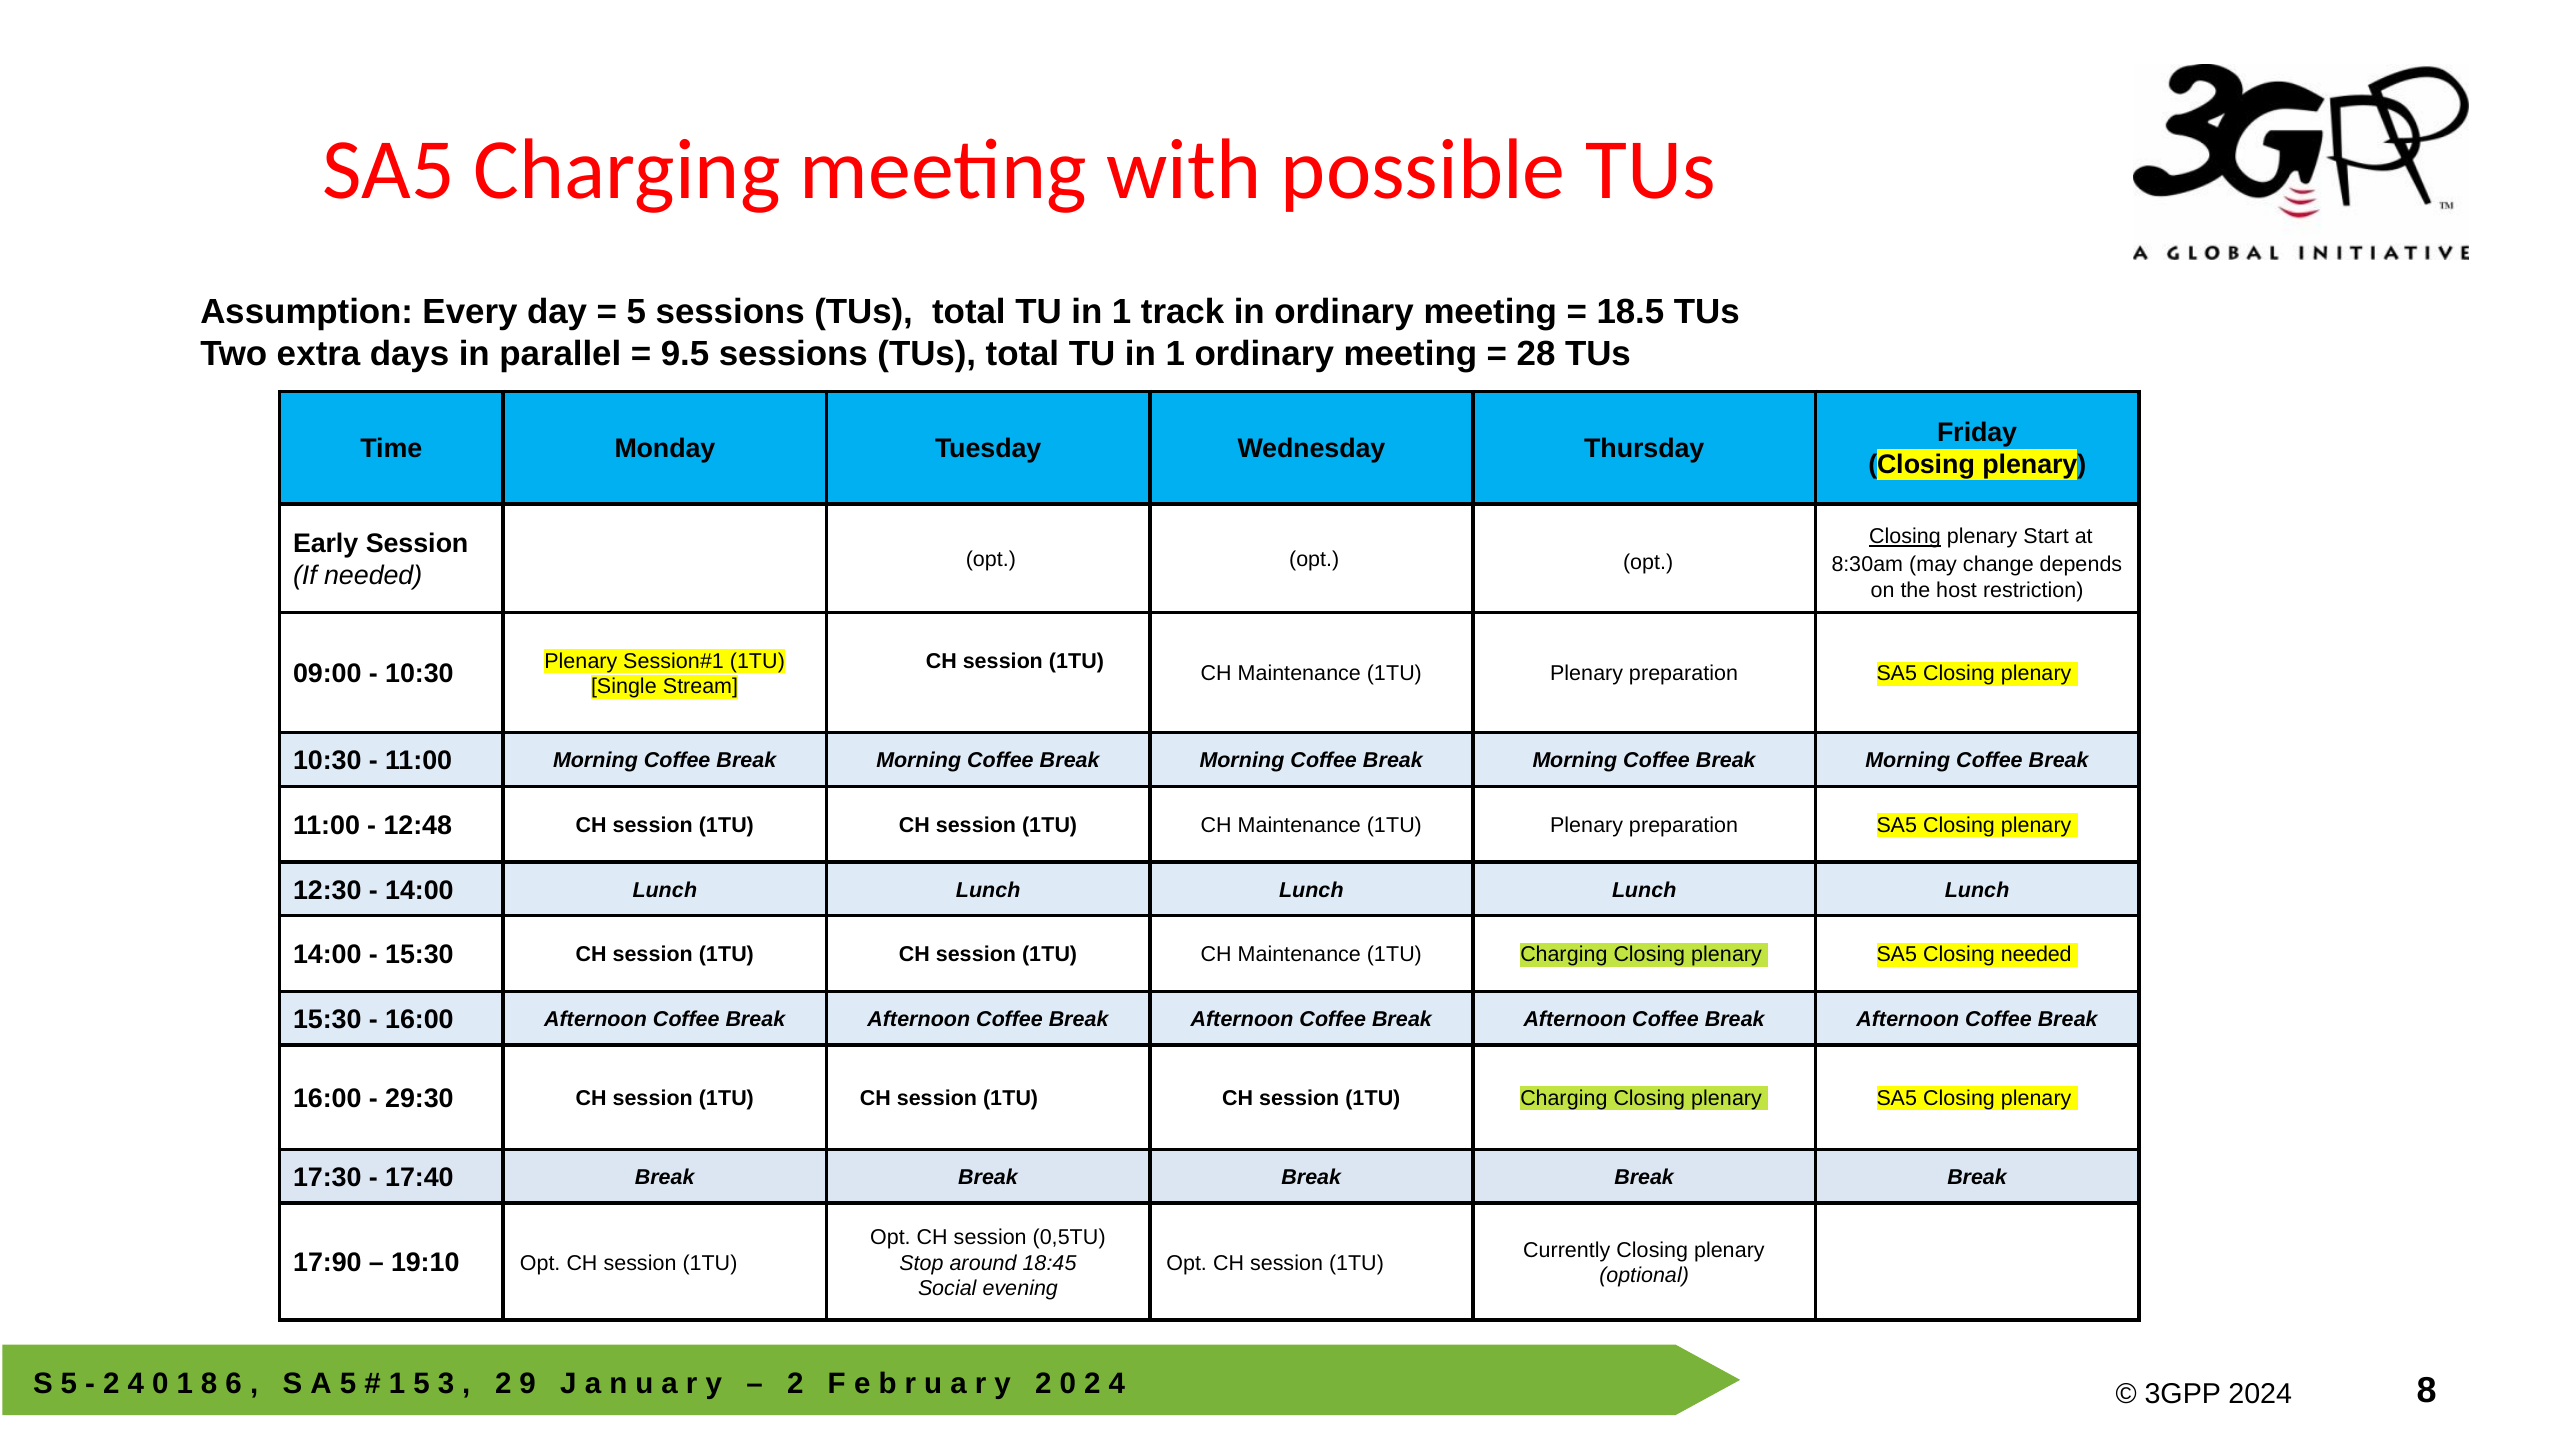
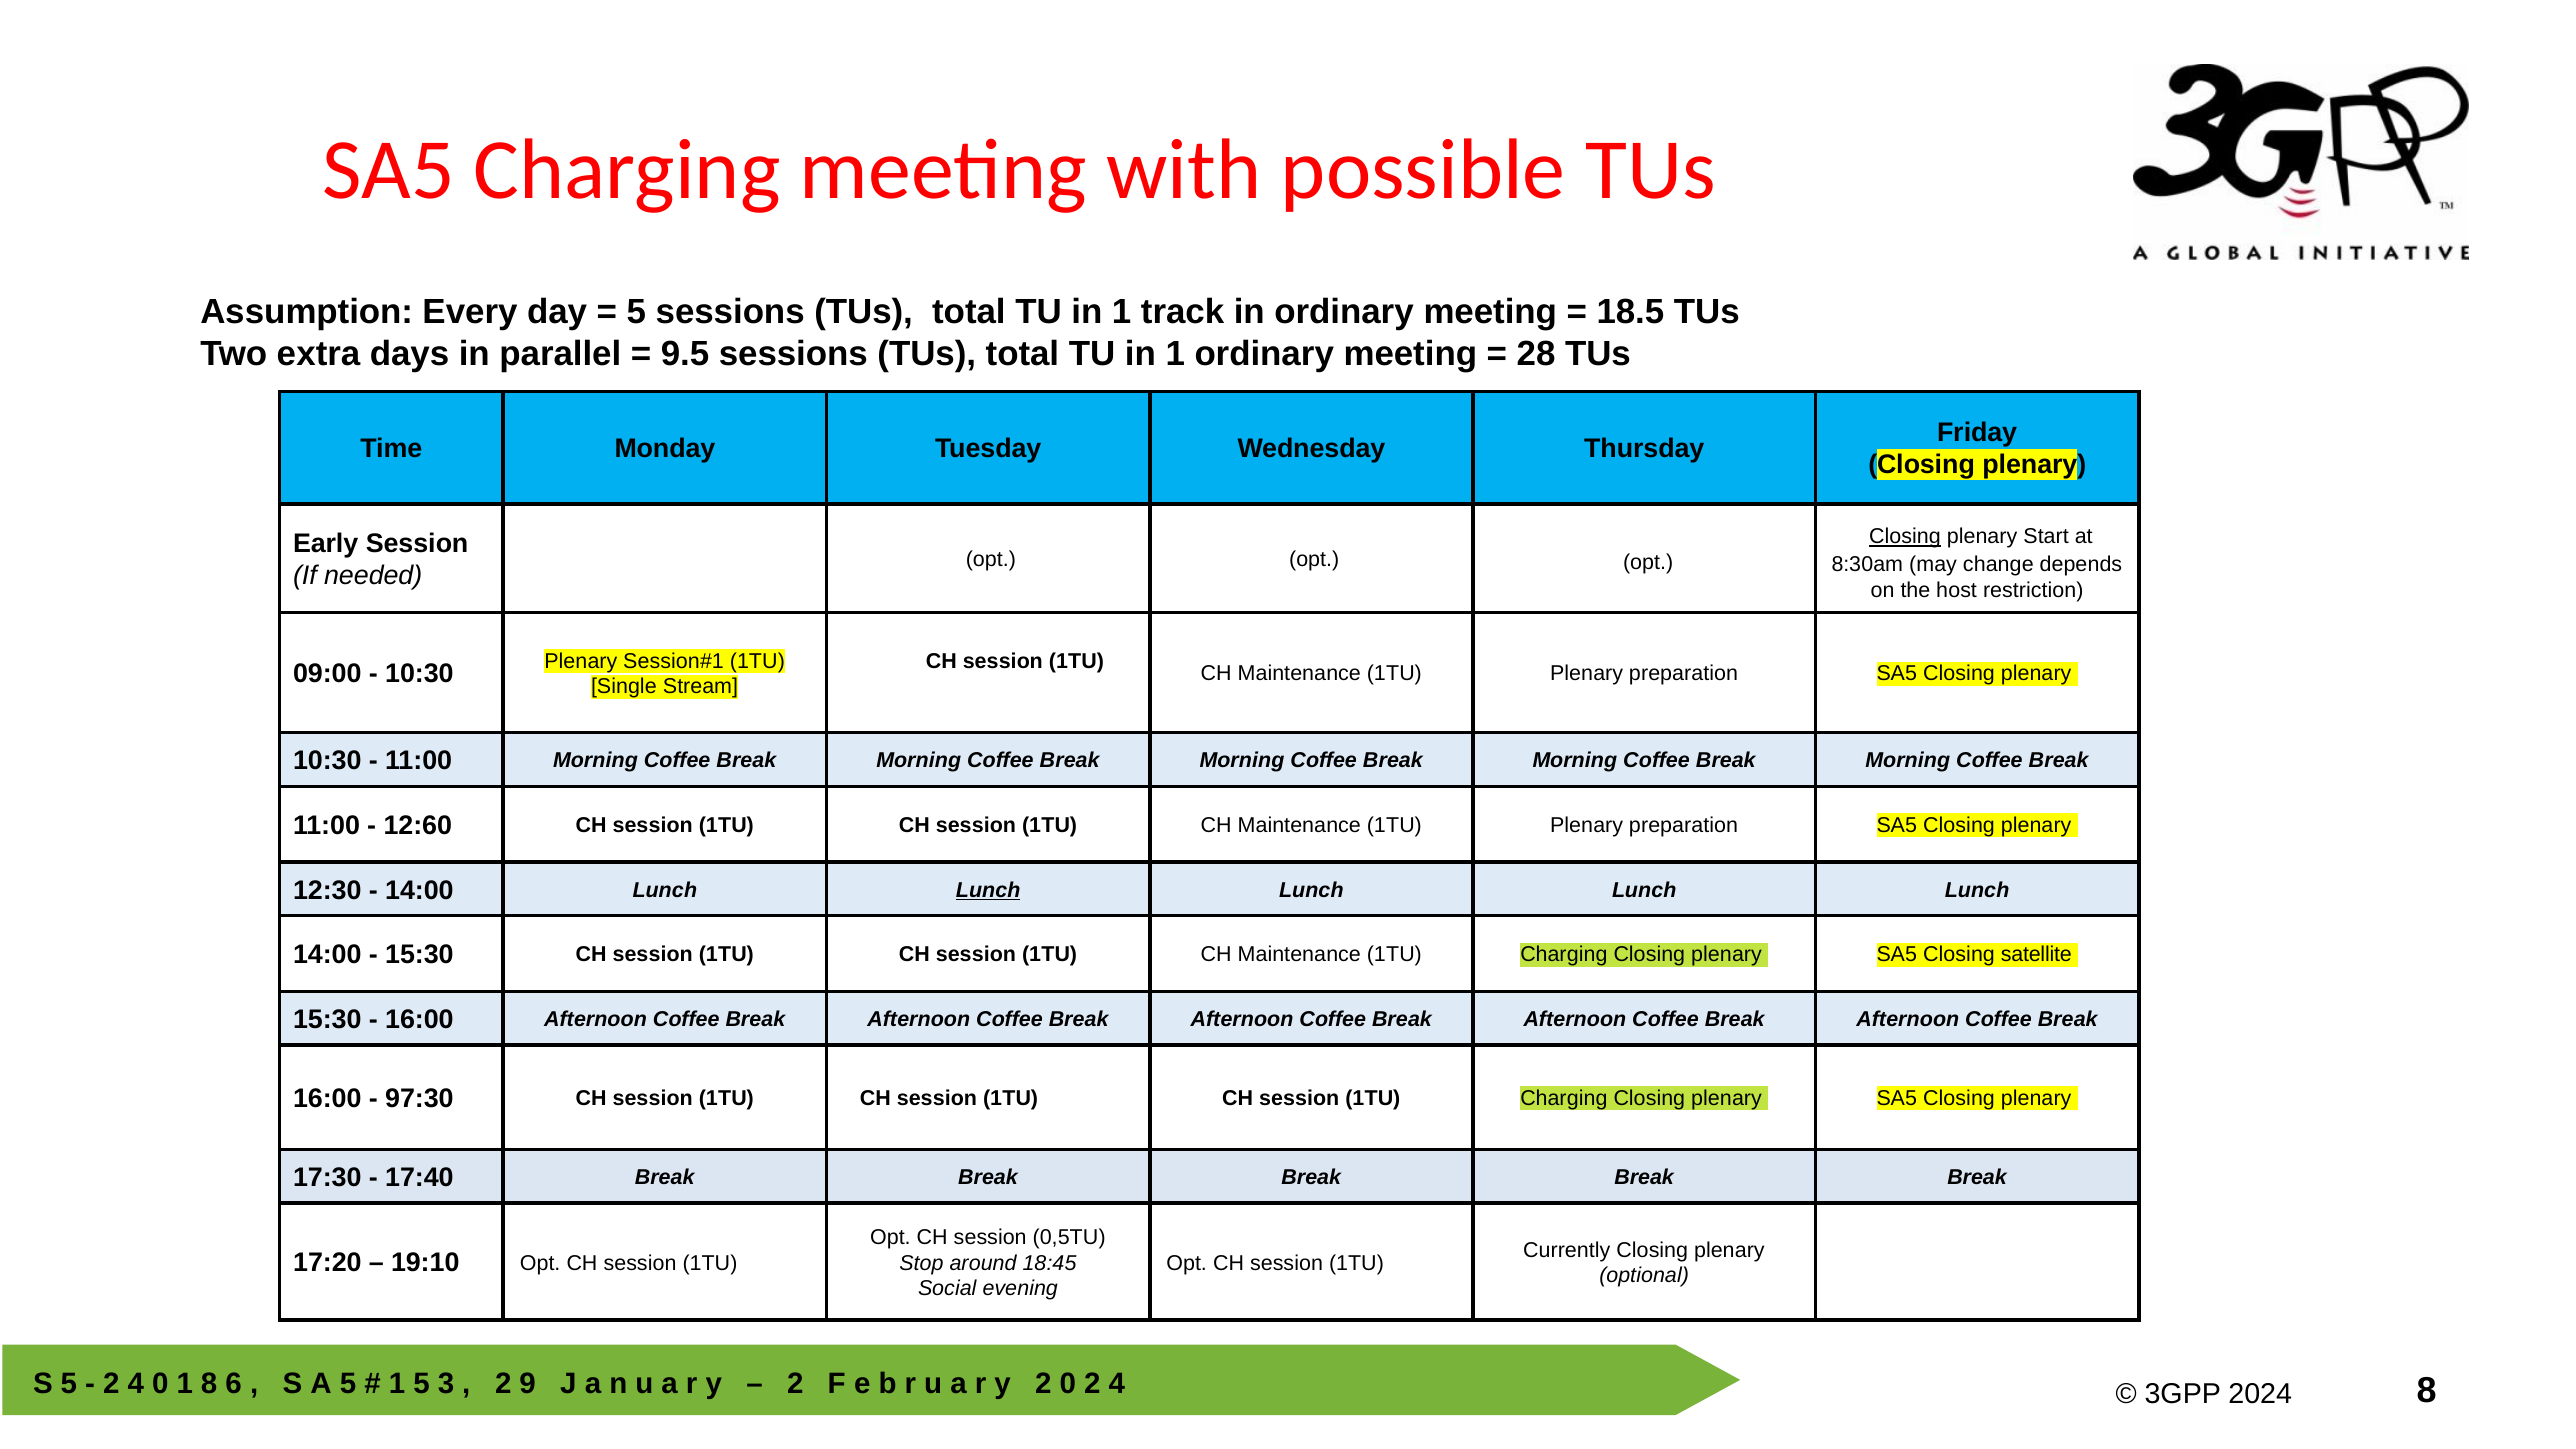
12:48: 12:48 -> 12:60 (418, 826)
Lunch underline: none -> present (988, 890)
Closing needed: needed -> satellite (2036, 955)
29:30: 29:30 -> 97:30 (419, 1099)
17:90: 17:90 -> 17:20 (327, 1263)
